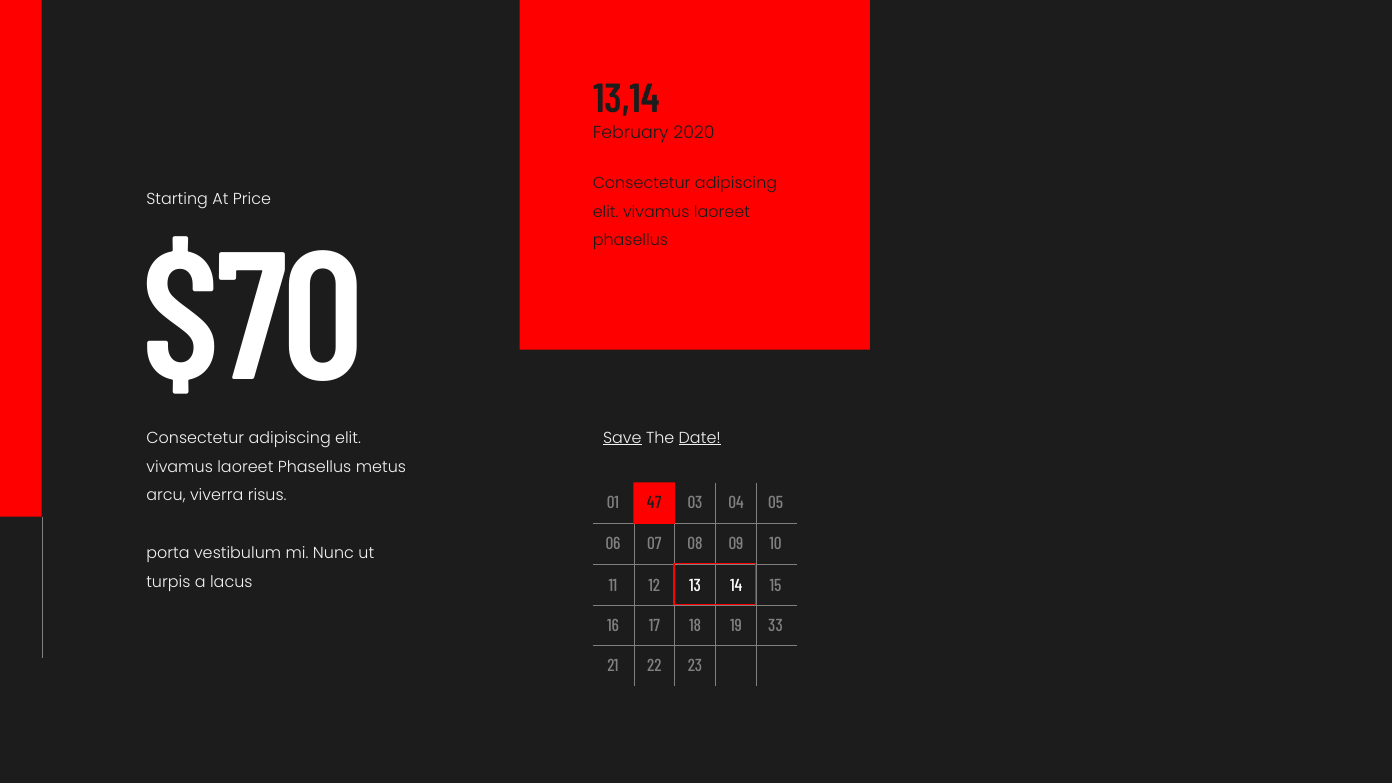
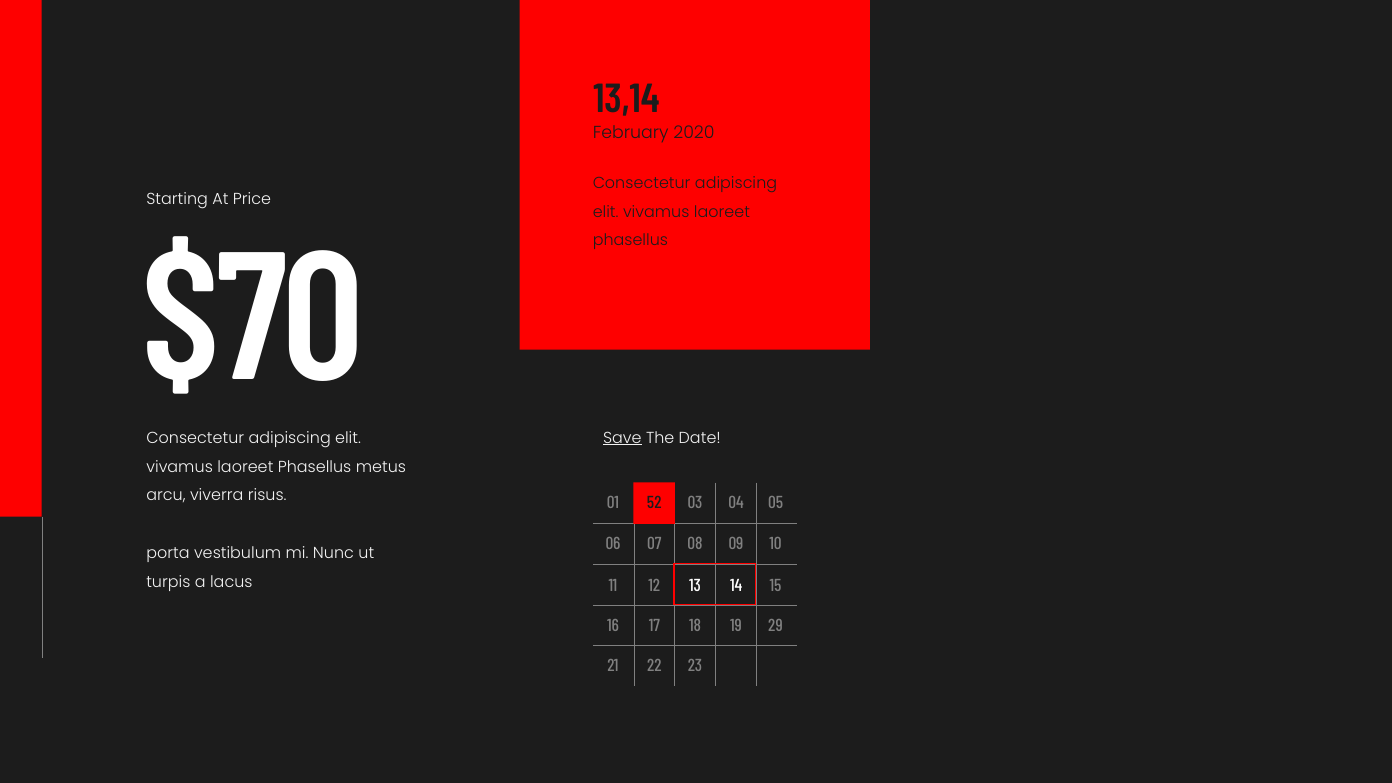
Date underline: present -> none (700, 438)
47: 47 -> 52 (654, 503)
33: 33 -> 29 (776, 626)
